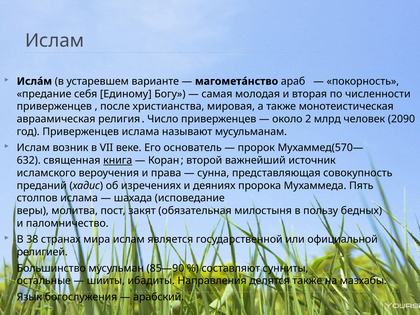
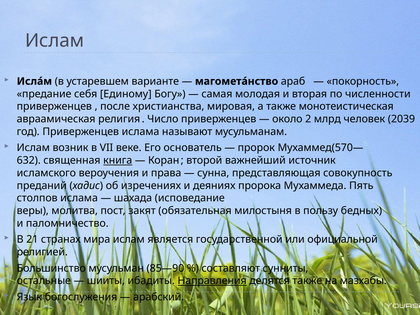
2090: 2090 -> 2039 (401, 119)
38: 38 -> 21 (32, 240)
Направления underline: none -> present (212, 281)
